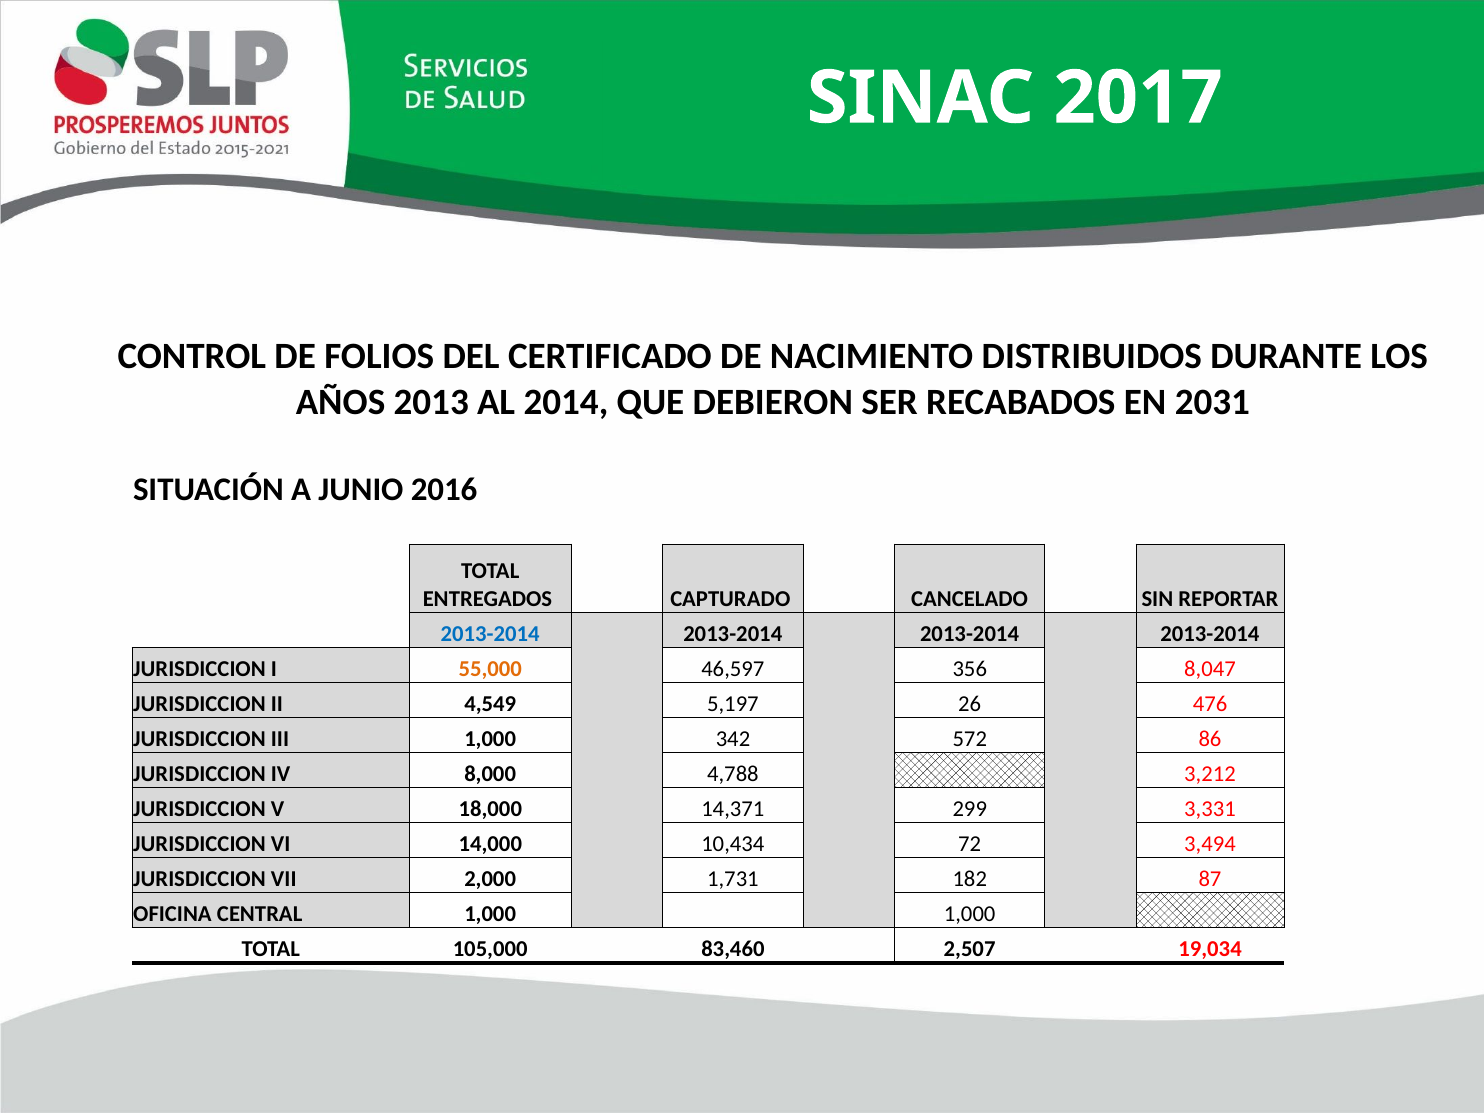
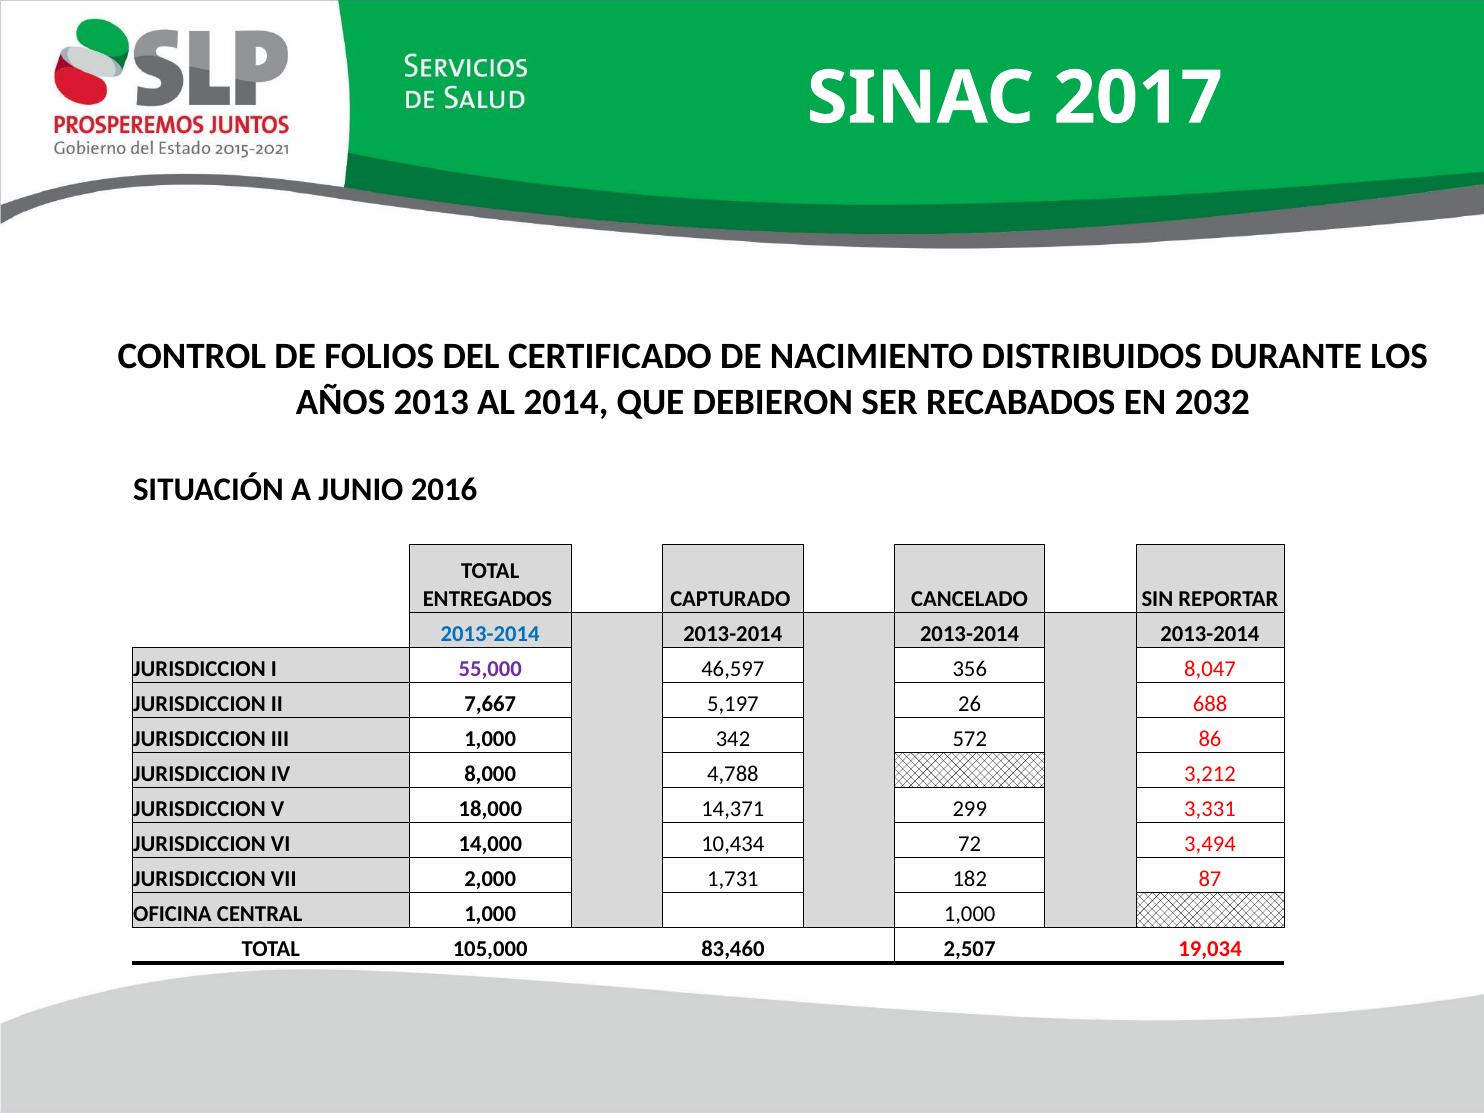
2031: 2031 -> 2032 (1212, 402)
55,000 colour: orange -> purple (490, 669)
4,549: 4,549 -> 7,667 (490, 704)
476: 476 -> 688 (1210, 704)
